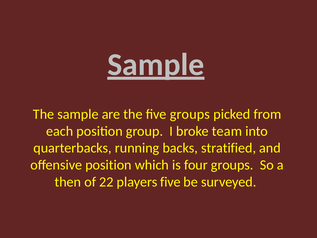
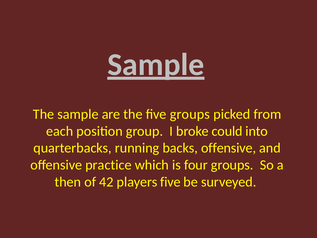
team: team -> could (227, 131)
backs stratified: stratified -> offensive (229, 148)
offensive position: position -> practice (108, 165)
22: 22 -> 42 (106, 182)
